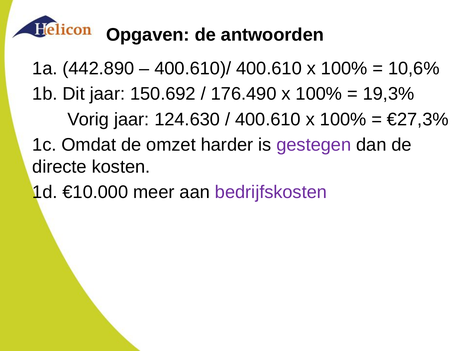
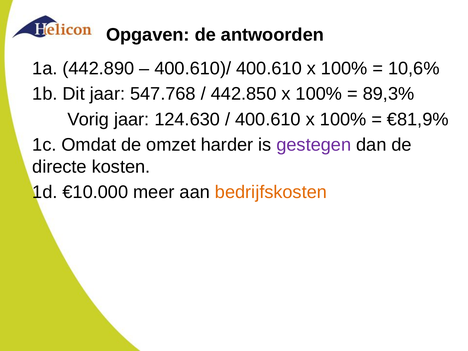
150.692: 150.692 -> 547.768 (163, 94)
176.490: 176.490 -> 442.850 (244, 94)
19,3%: 19,3% -> 89,3% (389, 94)
€27,3%: €27,3% -> €81,9% (418, 119)
bedrijfskosten colour: purple -> orange (271, 192)
